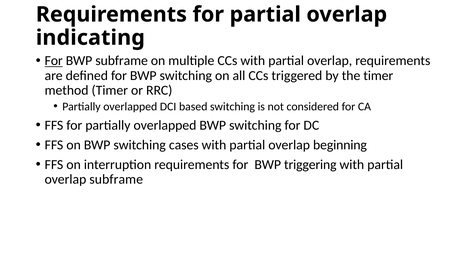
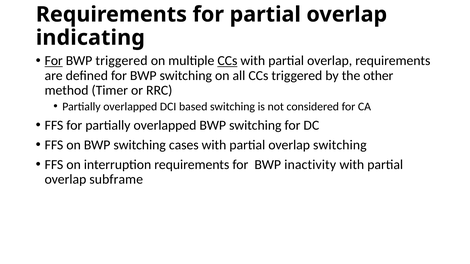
BWP subframe: subframe -> triggered (122, 61)
CCs underline: none -> present (227, 61)
the timer: timer -> other (378, 76)
overlap beginning: beginning -> switching (340, 145)
triggering: triggering -> inactivity (310, 165)
